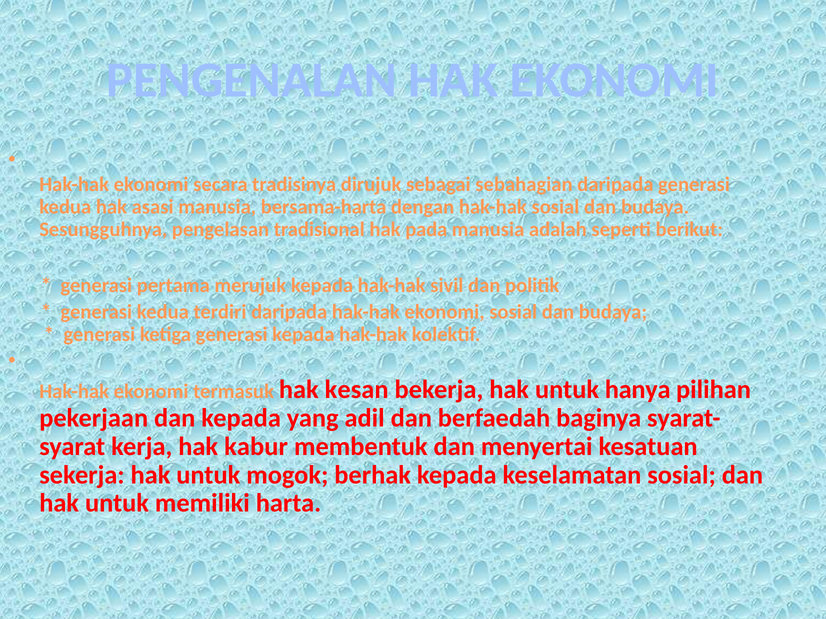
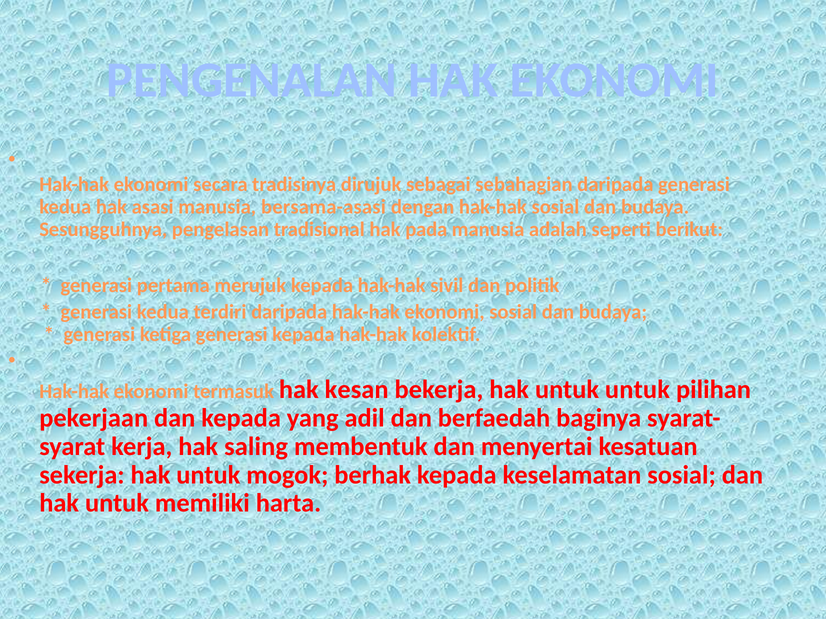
bersama-harta: bersama-harta -> bersama-asasi (323, 207)
untuk hanya: hanya -> untuk (637, 390)
kabur: kabur -> saling (256, 447)
